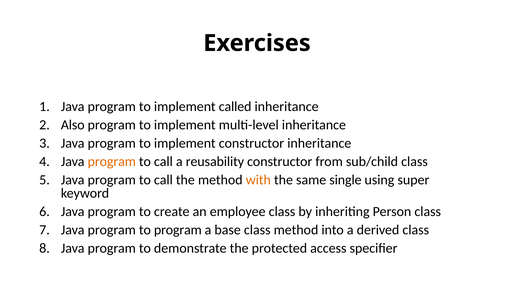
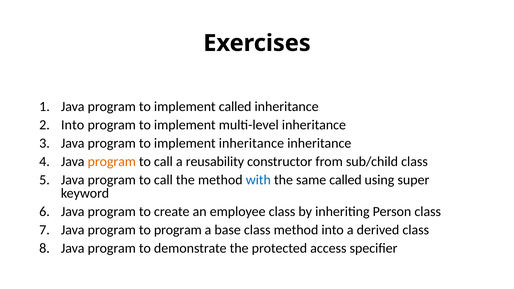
Also: Also -> Into (73, 125)
implement constructor: constructor -> inheritance (251, 143)
with colour: orange -> blue (258, 180)
same single: single -> called (345, 180)
